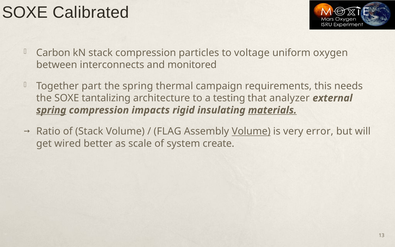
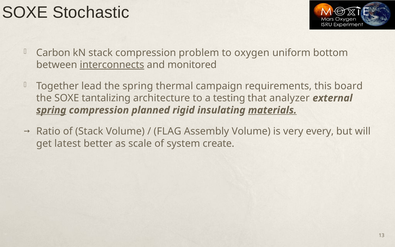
Calibrated: Calibrated -> Stochastic (91, 12)
particles: particles -> problem (199, 53)
voltage: voltage -> oxygen (252, 53)
oxygen: oxygen -> bottom (331, 53)
interconnects underline: none -> present (112, 65)
part: part -> lead (91, 86)
needs: needs -> board (348, 86)
impacts: impacts -> planned (151, 110)
Volume underline: present -> none (251, 131)
error: error -> every (320, 131)
wired: wired -> latest (68, 143)
